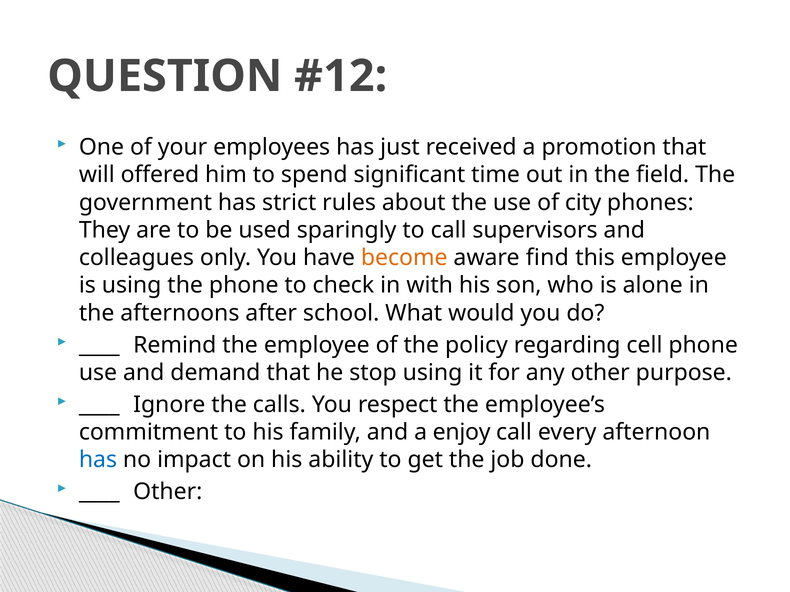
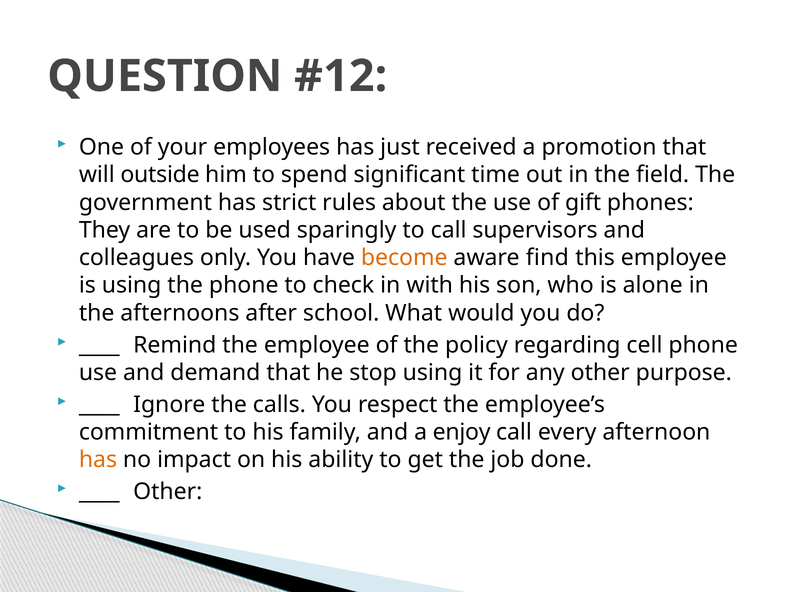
offered: offered -> outside (160, 175)
city: city -> gift (583, 203)
has colour: blue -> orange (98, 460)
